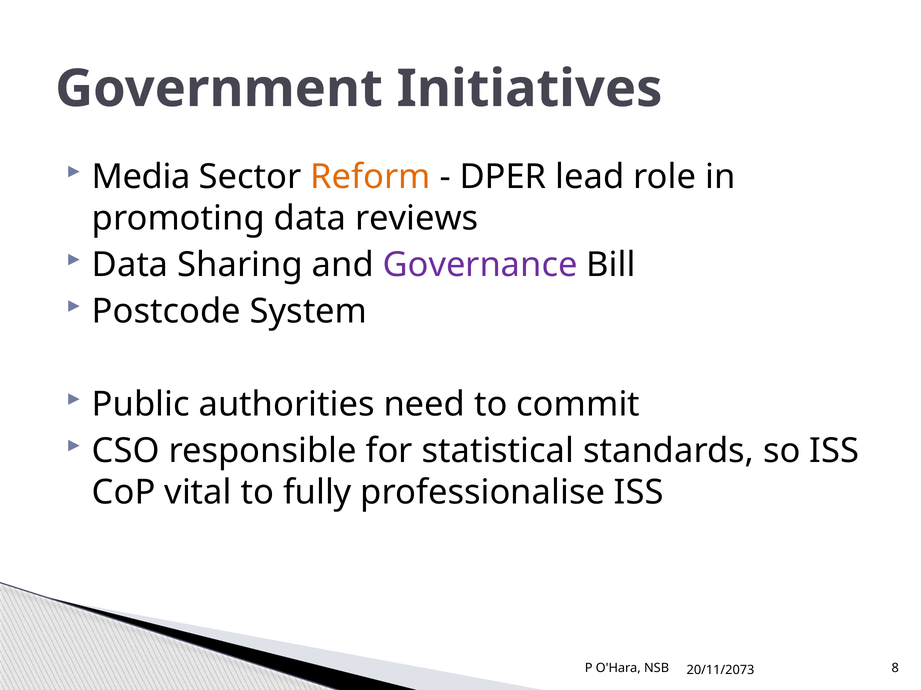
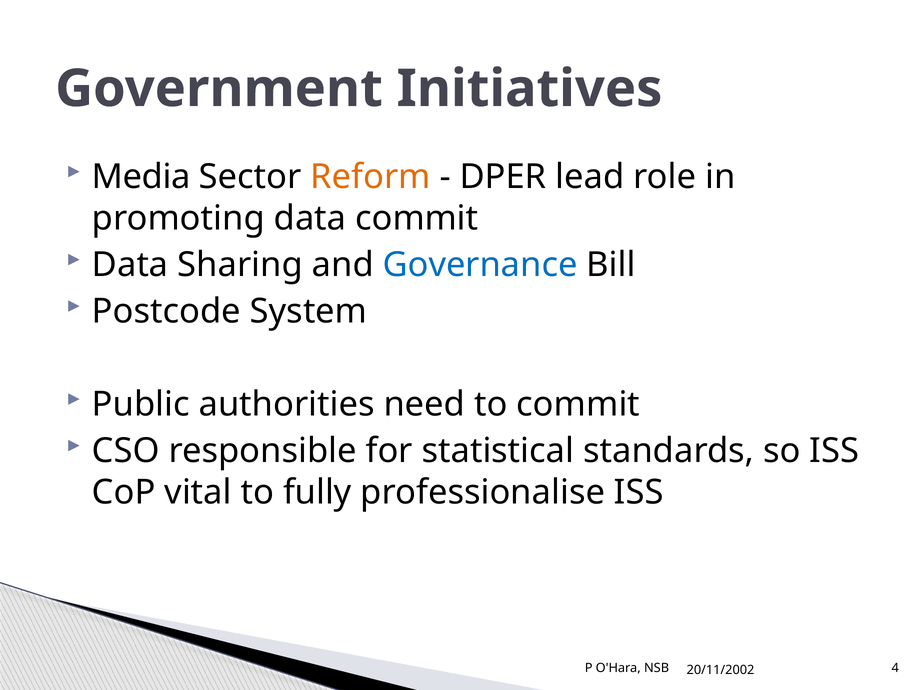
data reviews: reviews -> commit (417, 218)
Governance colour: purple -> blue (480, 265)
8: 8 -> 4 (895, 669)
20/11/2073: 20/11/2073 -> 20/11/2002 (721, 671)
